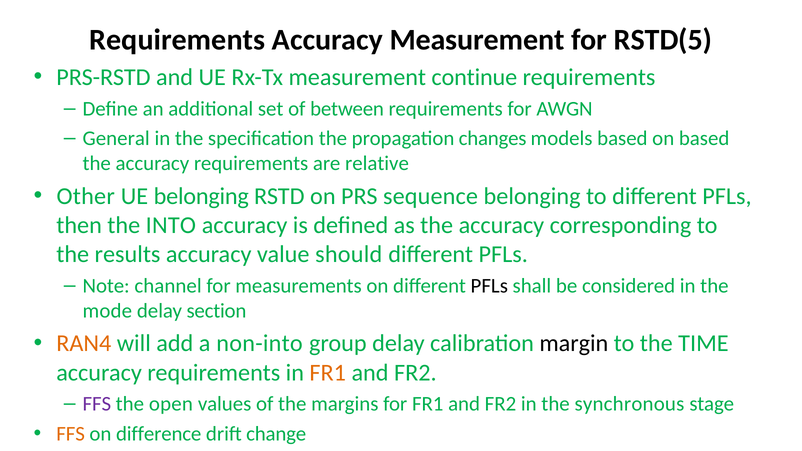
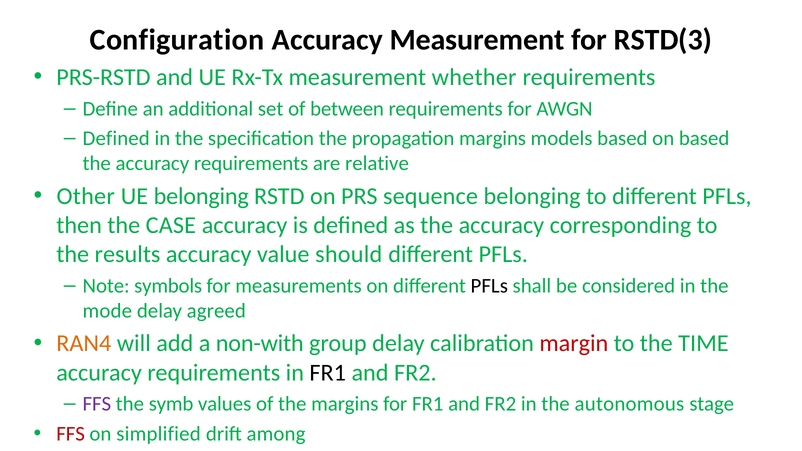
Requirements: Requirements -> Configuration (177, 40)
RSTD(5: RSTD(5 -> RSTD(3 (663, 40)
continue: continue -> whether (474, 77)
General: General -> Defined (116, 138)
propagation changes: changes -> margins (493, 138)
INTO: INTO -> CASE (171, 225)
channel: channel -> symbols (168, 286)
section: section -> agreed (216, 311)
non-into: non-into -> non-with (260, 344)
margin colour: black -> red (574, 344)
FR1 colour: orange -> black (328, 373)
open: open -> symb (171, 404)
synchronous: synchronous -> autonomous (629, 404)
FFS colour: orange -> red (71, 434)
difference: difference -> simplified (159, 434)
change: change -> among (276, 434)
